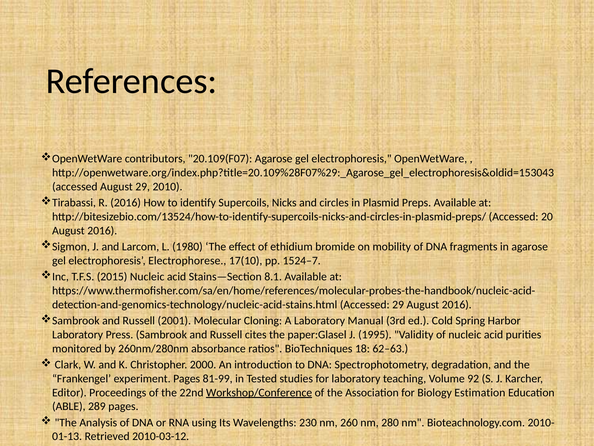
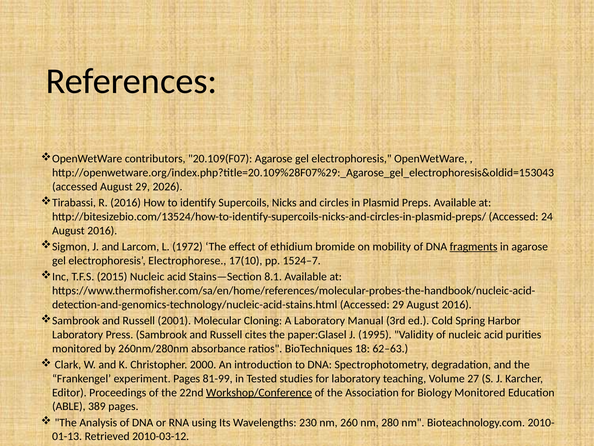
2010: 2010 -> 2026 (168, 186)
20: 20 -> 24 (547, 216)
1980: 1980 -> 1972 (187, 246)
fragments underline: none -> present (474, 246)
92: 92 -> 27 (473, 378)
Biology Estimation: Estimation -> Monitored (480, 392)
289: 289 -> 389 (97, 406)
